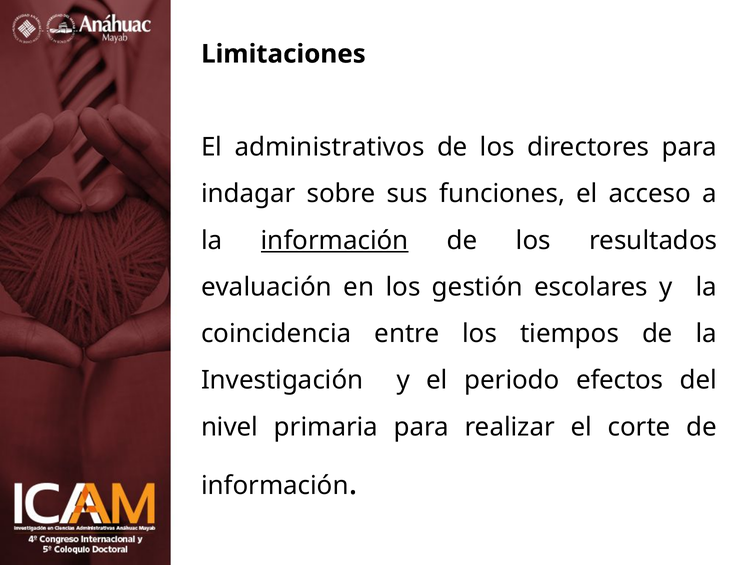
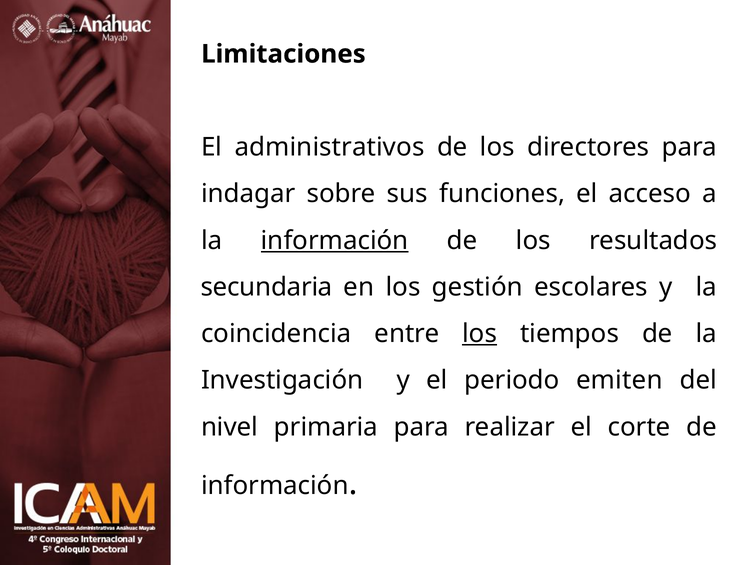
evaluación: evaluación -> secundaria (267, 287)
los underline: none -> present (480, 334)
efectos: efectos -> emiten (619, 380)
